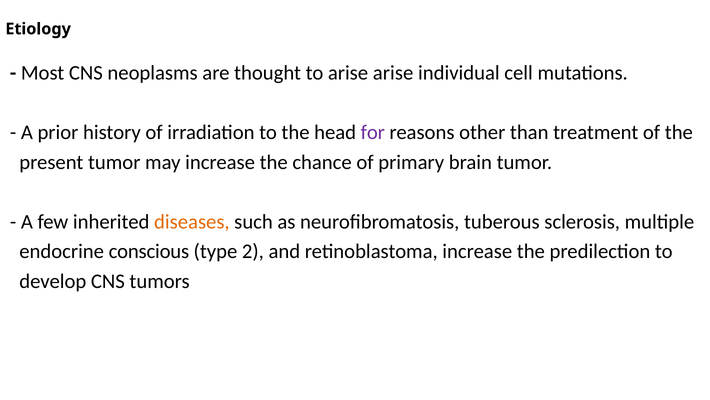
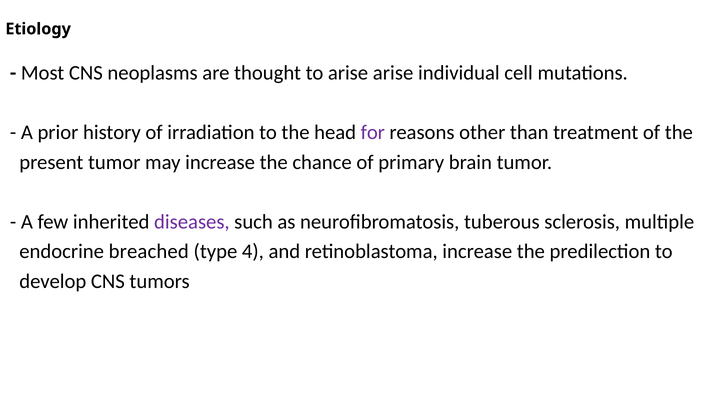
diseases colour: orange -> purple (192, 222)
conscious: conscious -> breached (149, 251)
2: 2 -> 4 (253, 251)
